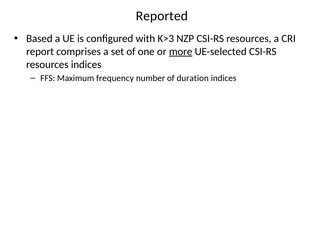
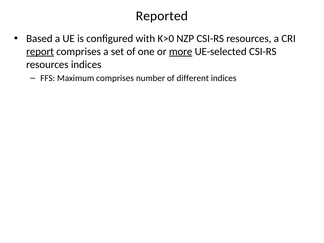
K>3: K>3 -> K>0 (166, 39)
report underline: none -> present (40, 52)
Maximum frequency: frequency -> comprises (115, 78)
duration: duration -> different (193, 78)
